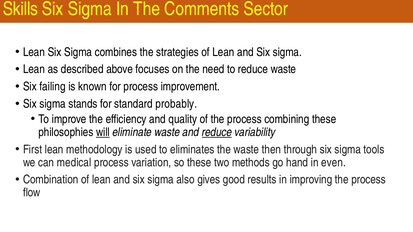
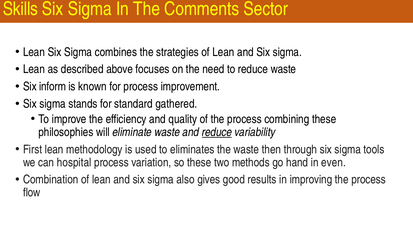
failing: failing -> inform (53, 87)
probably: probably -> gathered (176, 104)
will underline: present -> none (103, 132)
medical: medical -> hospital (74, 163)
